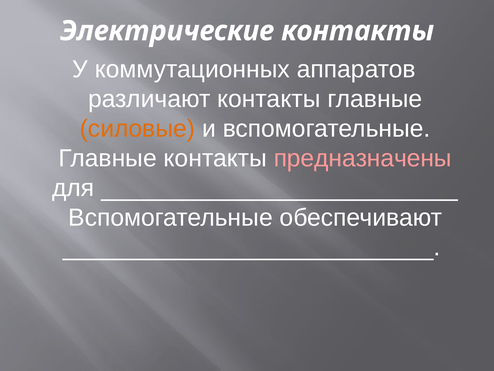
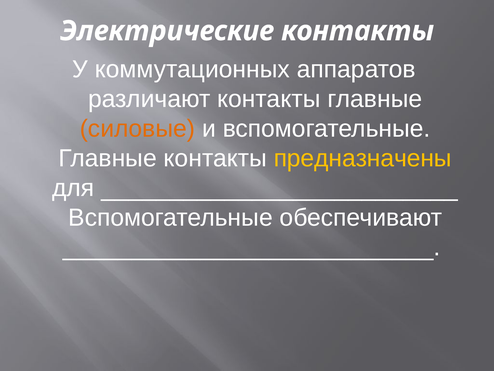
предназначены colour: pink -> yellow (363, 158)
